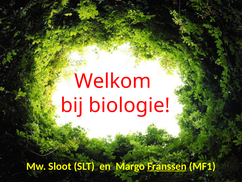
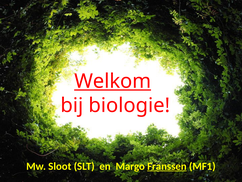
Welkom underline: none -> present (113, 81)
